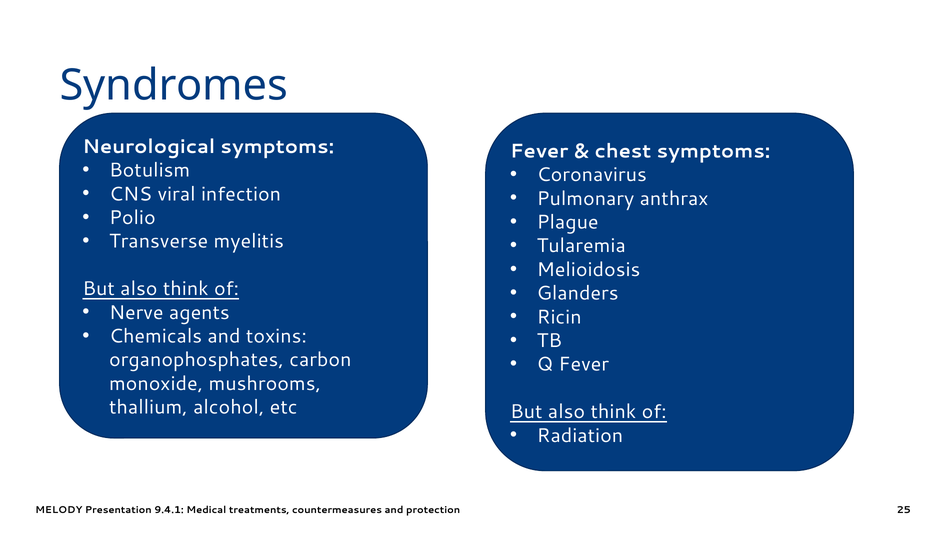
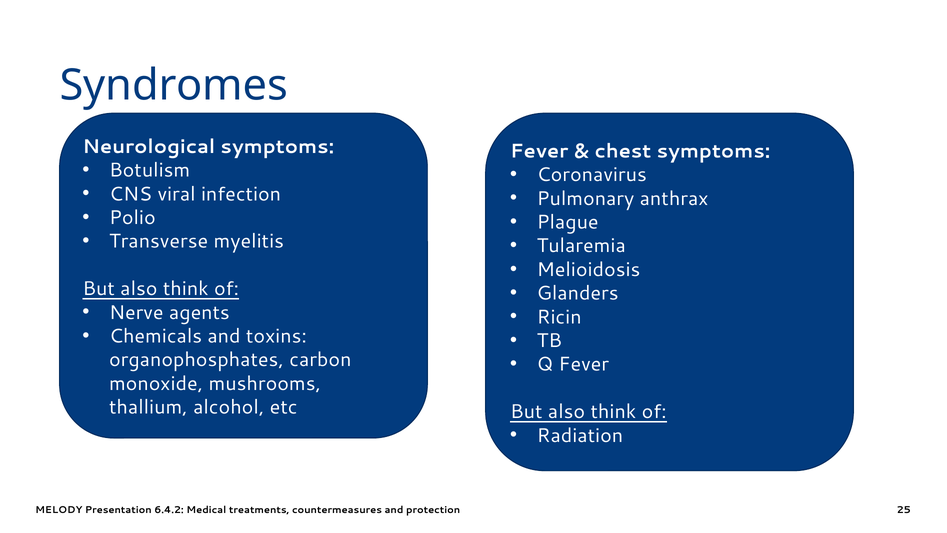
9.4.1: 9.4.1 -> 6.4.2 (169, 510)
